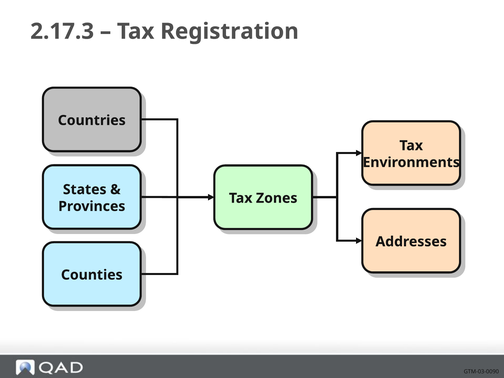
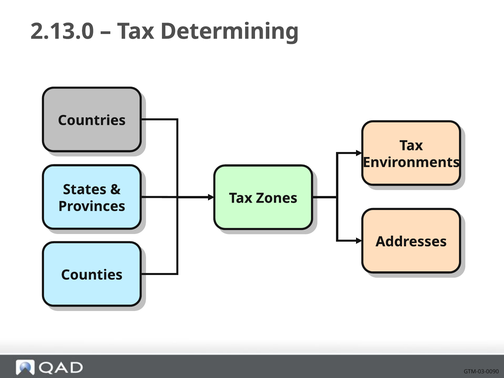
2.17.3: 2.17.3 -> 2.13.0 (62, 31)
Registration: Registration -> Determining (230, 31)
